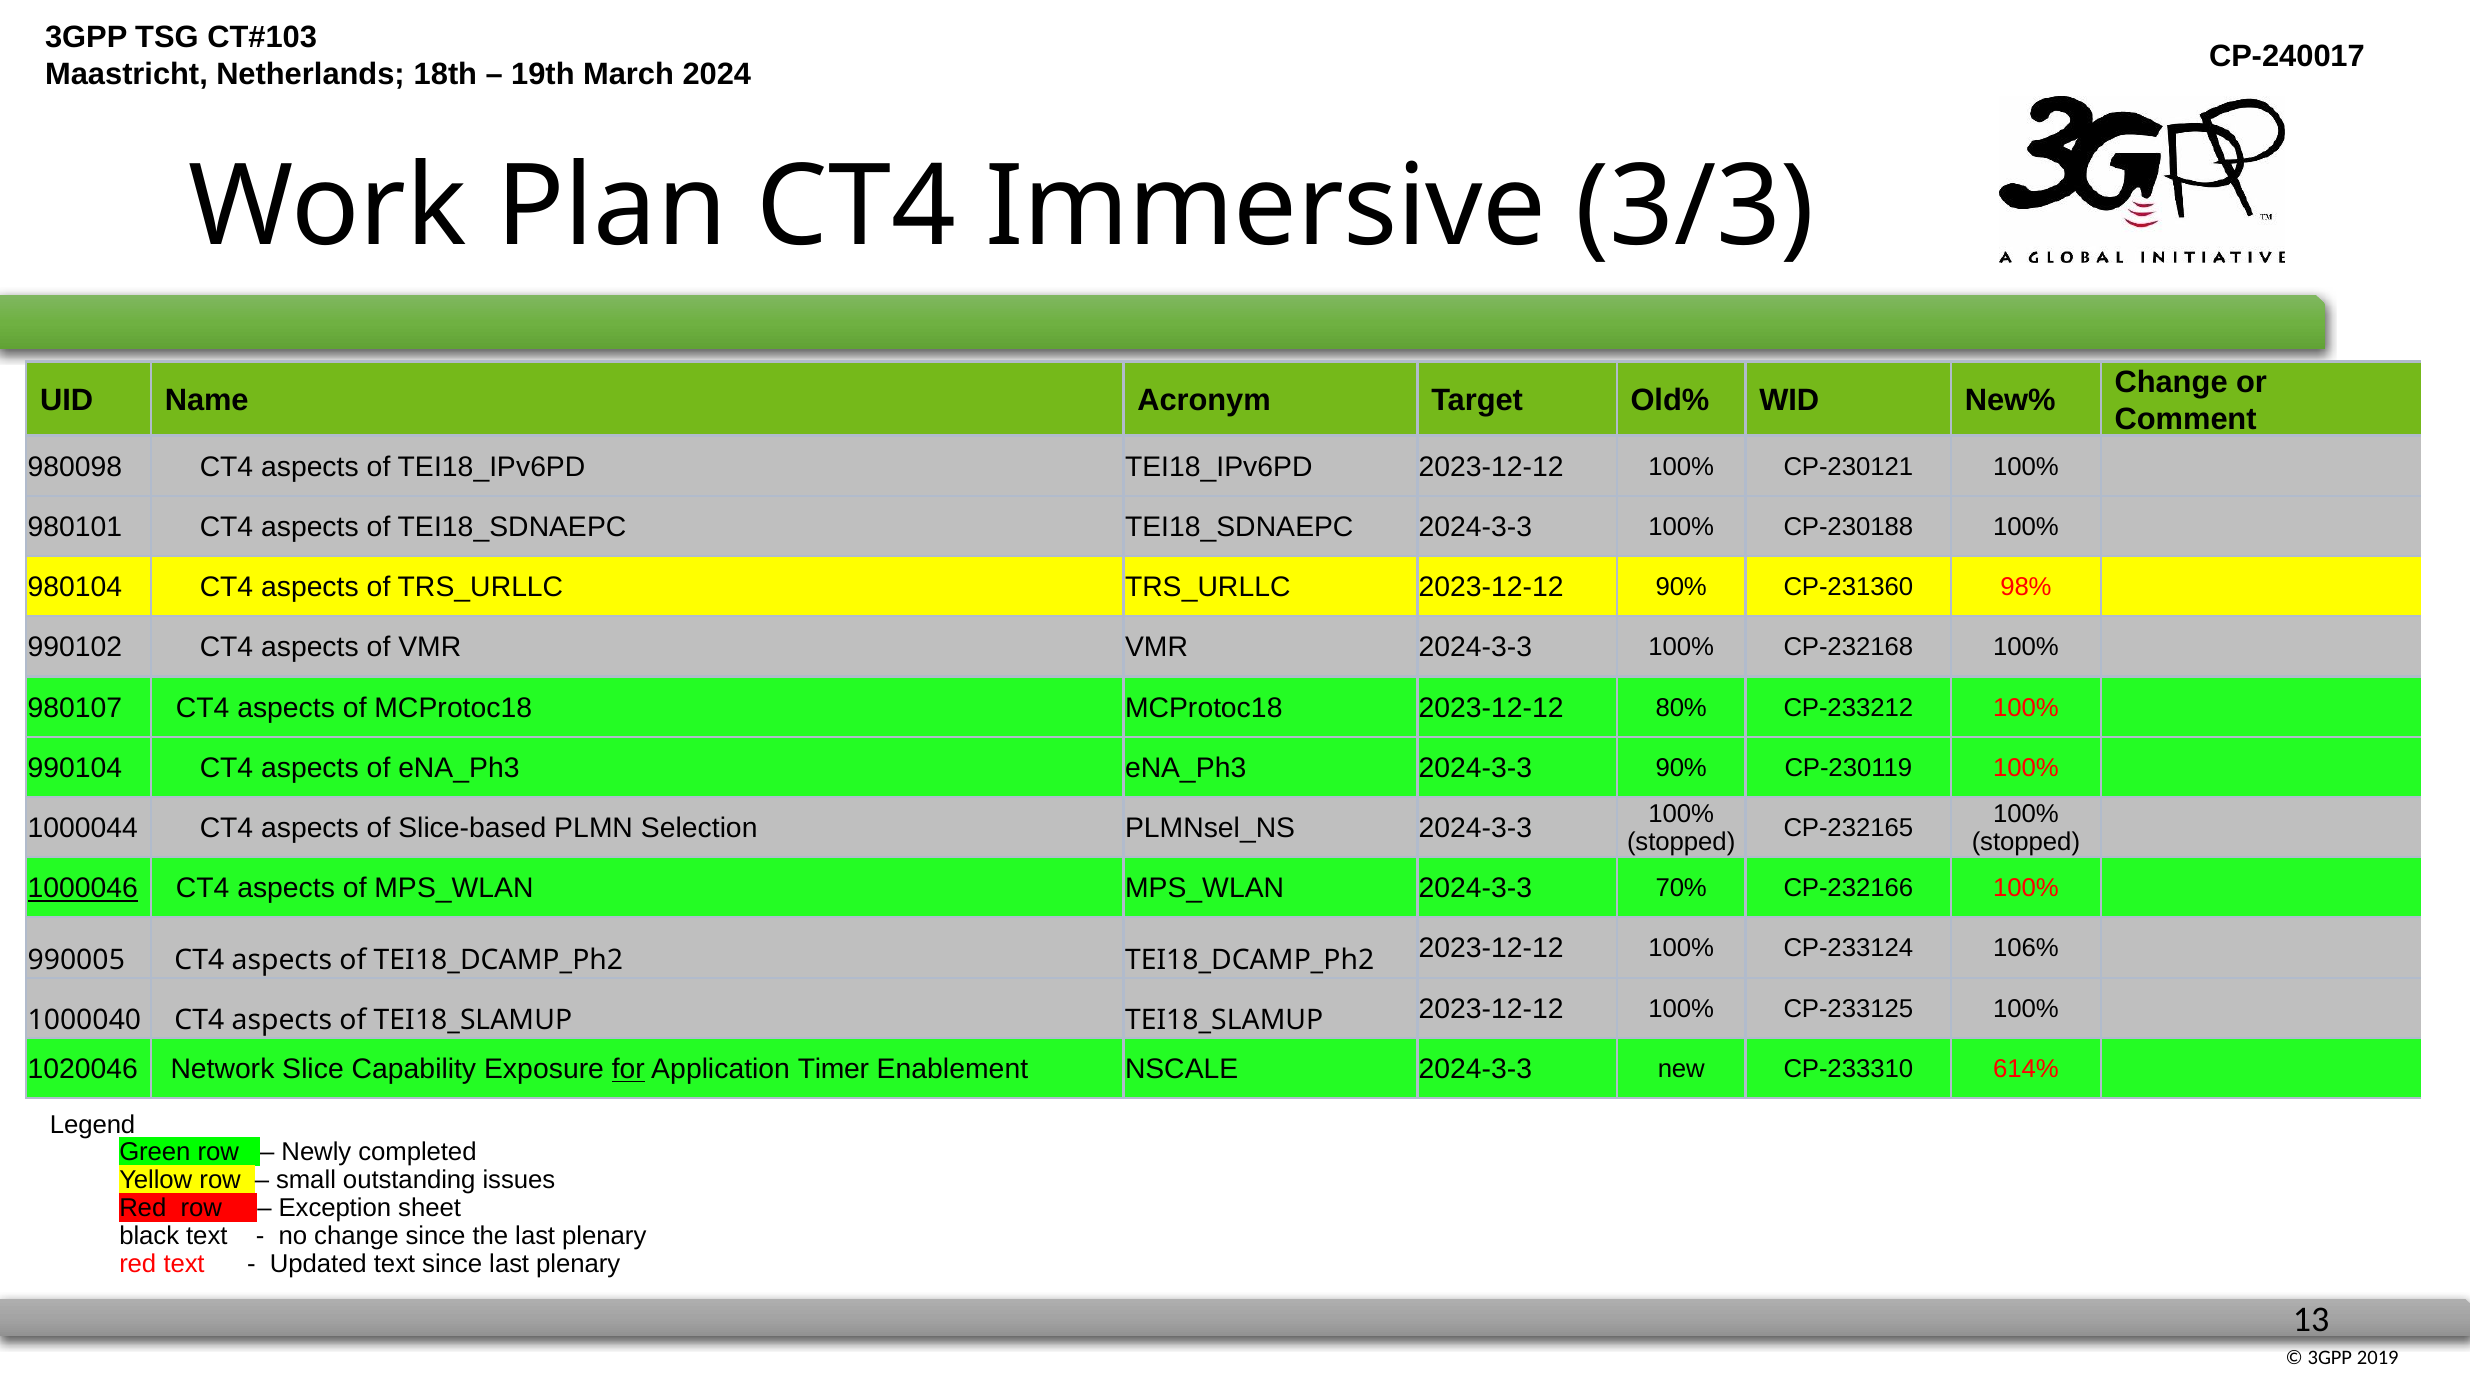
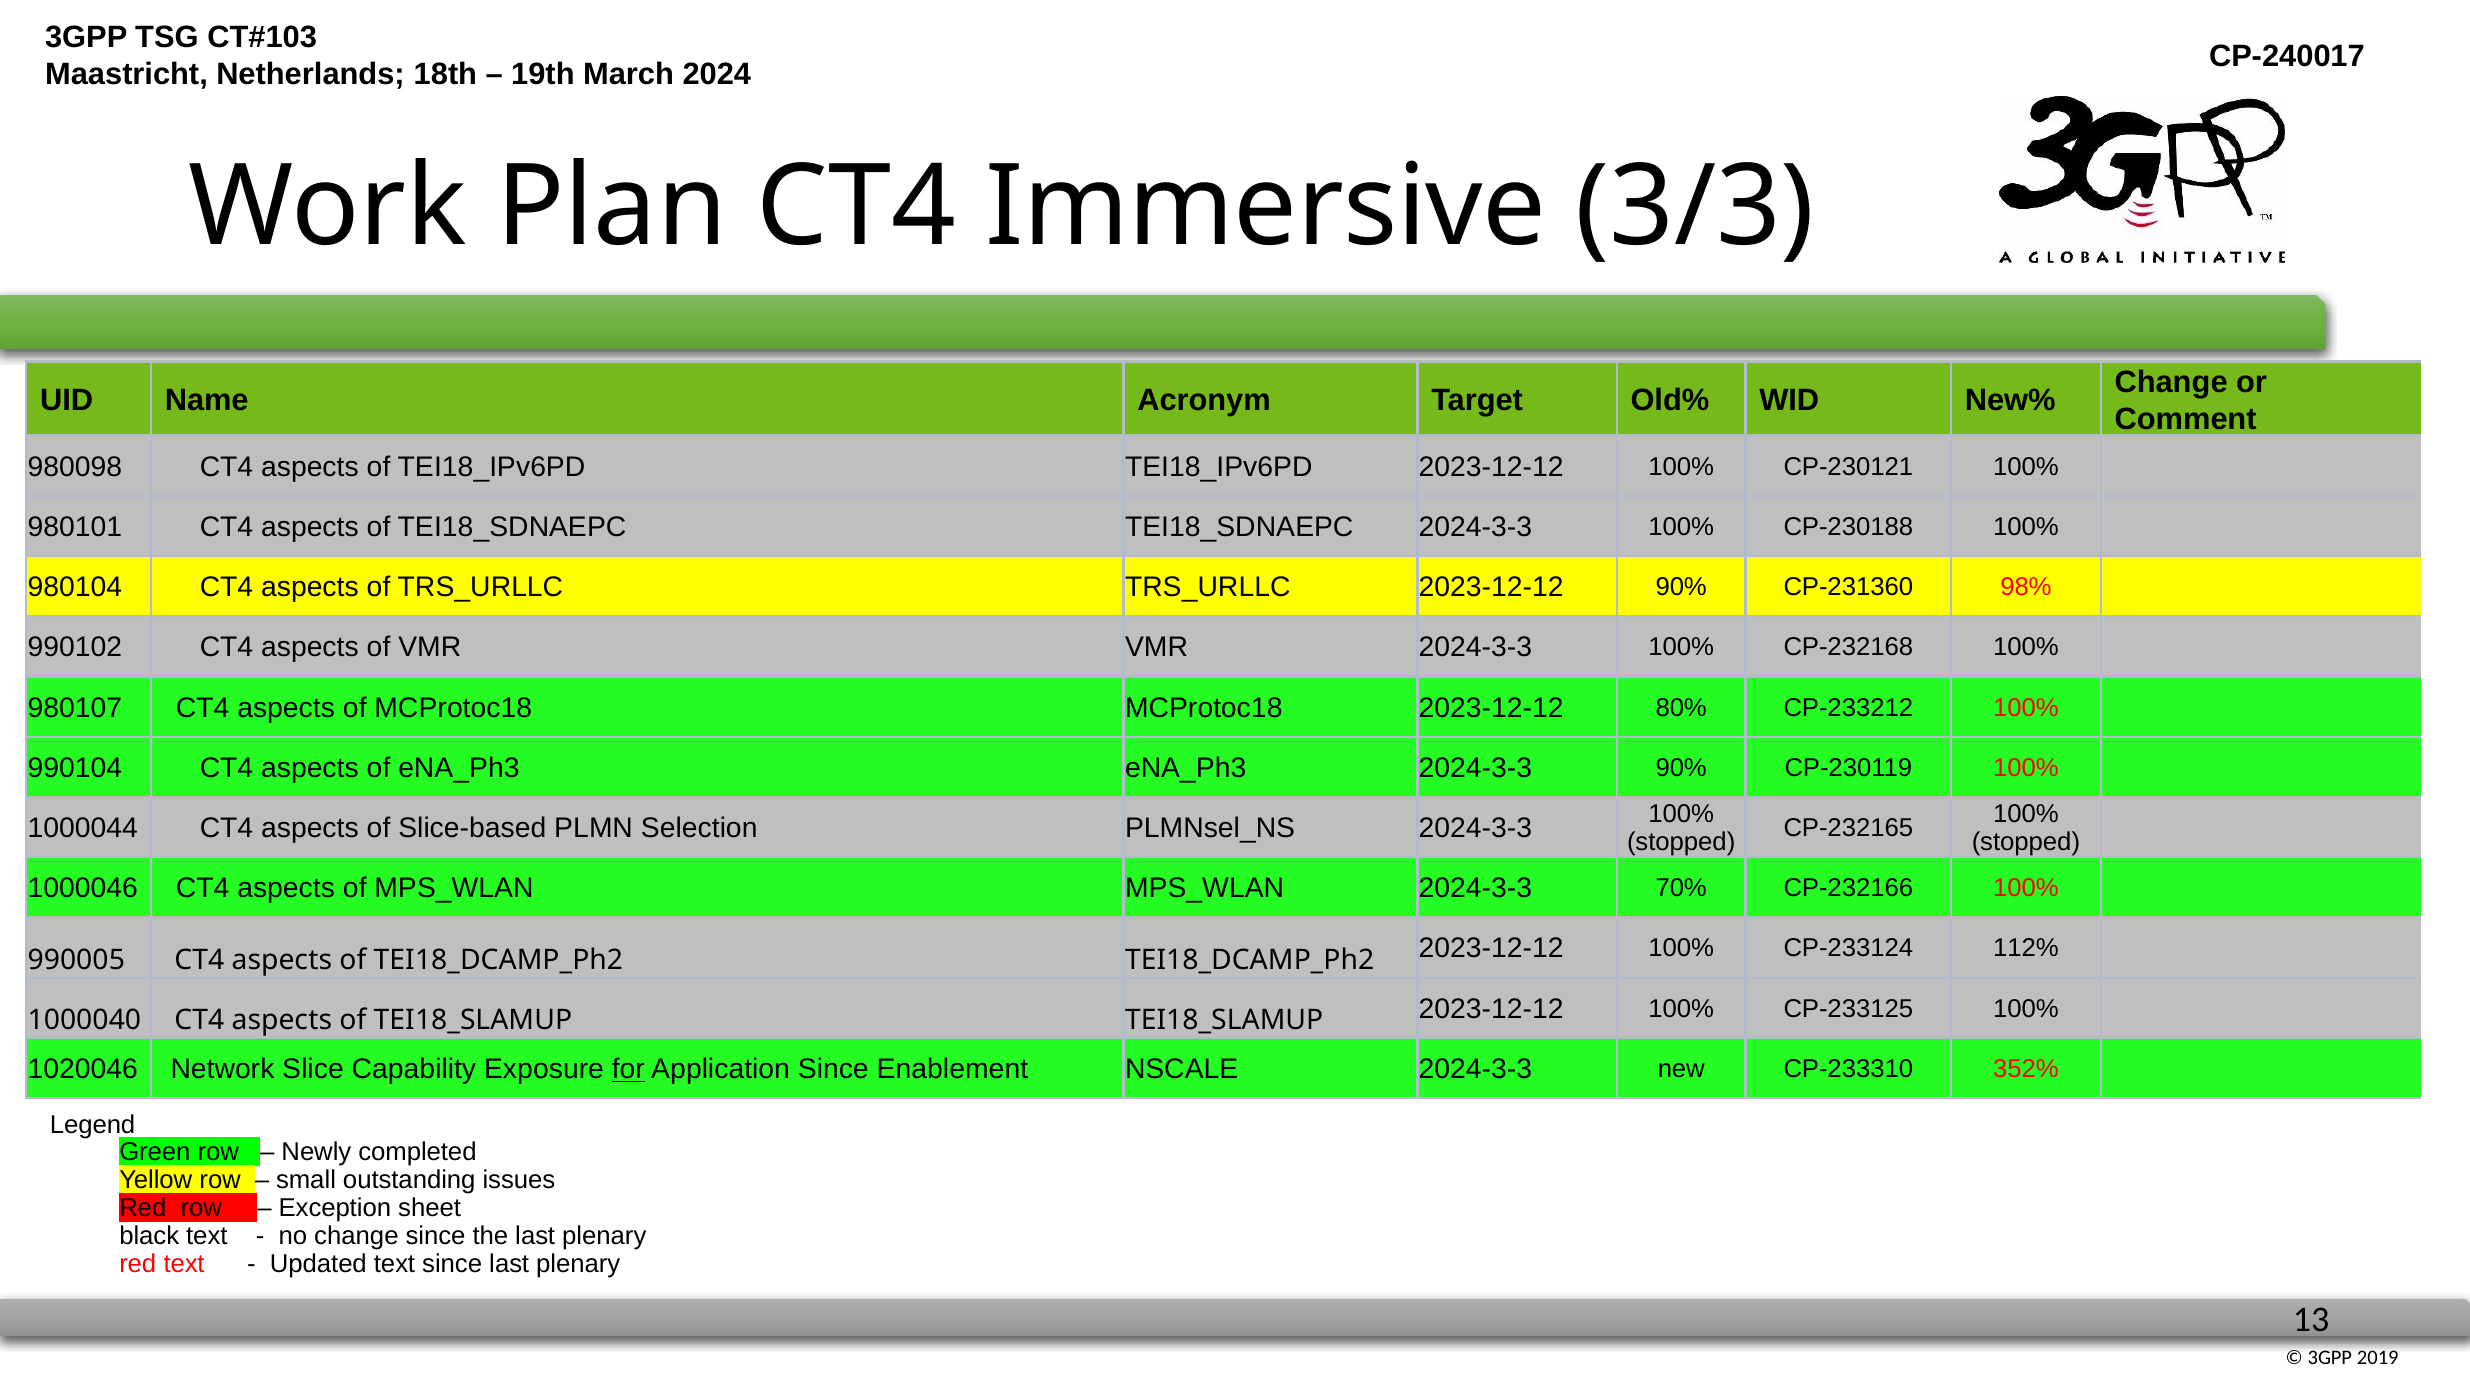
1000046 underline: present -> none (83, 889)
106%: 106% -> 112% (2026, 949)
Application Timer: Timer -> Since (833, 1069)
614%: 614% -> 352% (2026, 1069)
